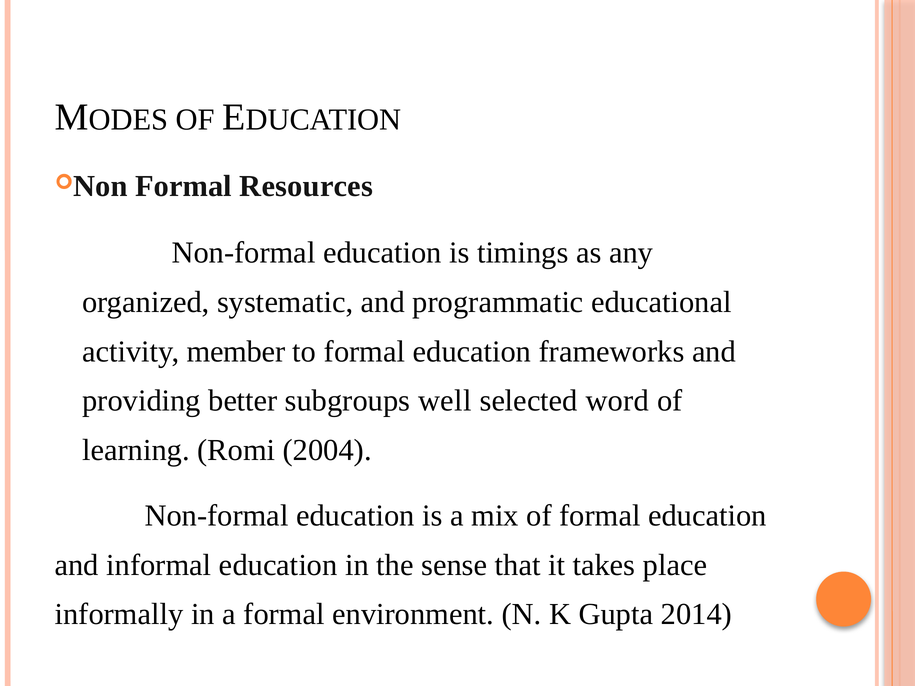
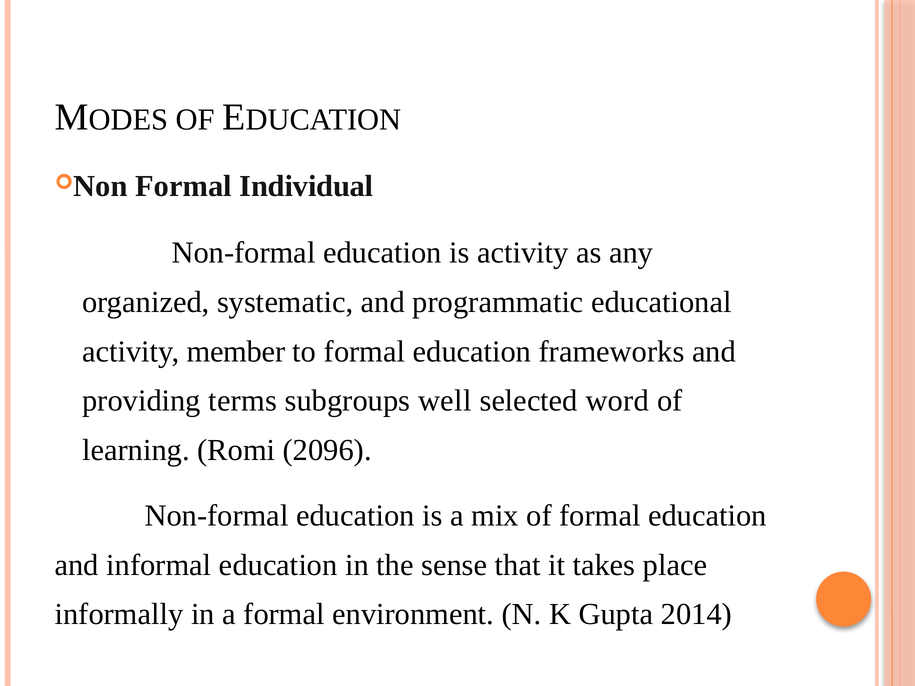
Resources: Resources -> Individual (306, 186)
is timings: timings -> activity (523, 253)
better: better -> terms (243, 401)
2004: 2004 -> 2096 (327, 450)
